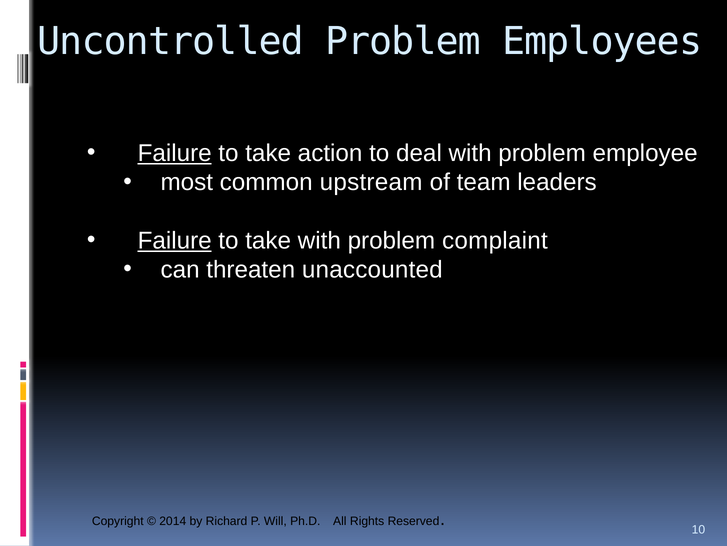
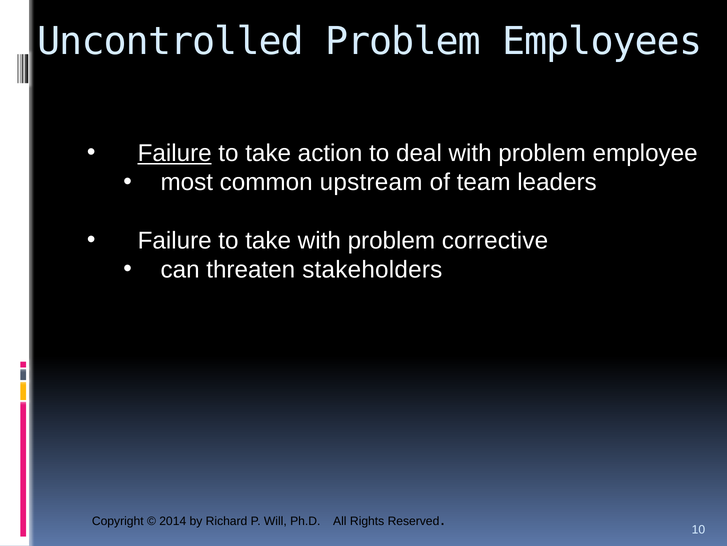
Failure underline: present -> none (175, 240)
complaint: complaint -> corrective (495, 240)
unaccounted: unaccounted -> stakeholders (372, 269)
